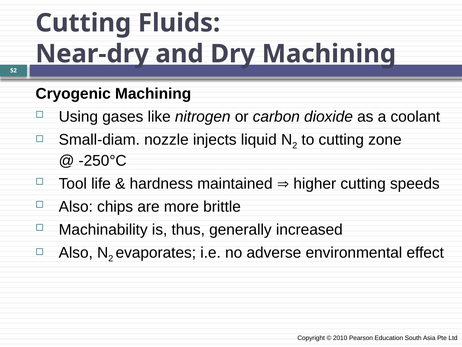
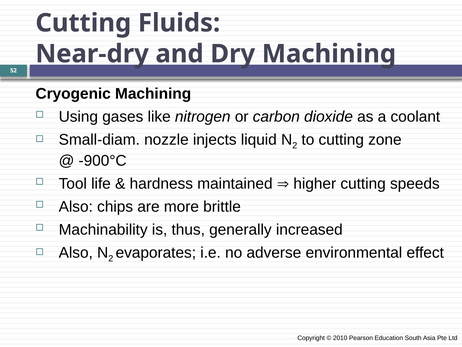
-250°C: -250°C -> -900°C (103, 160)
